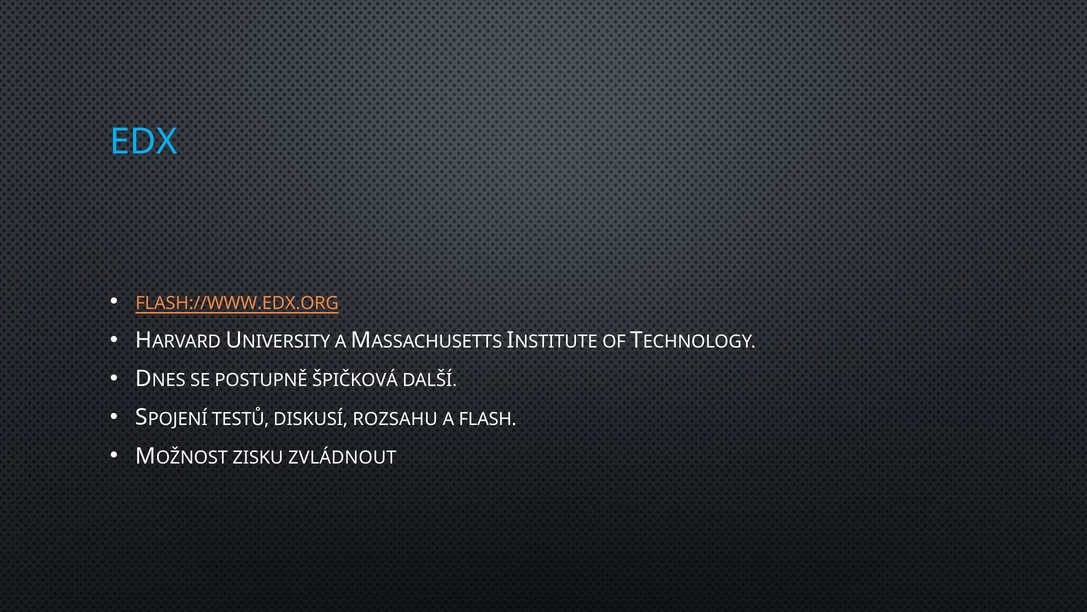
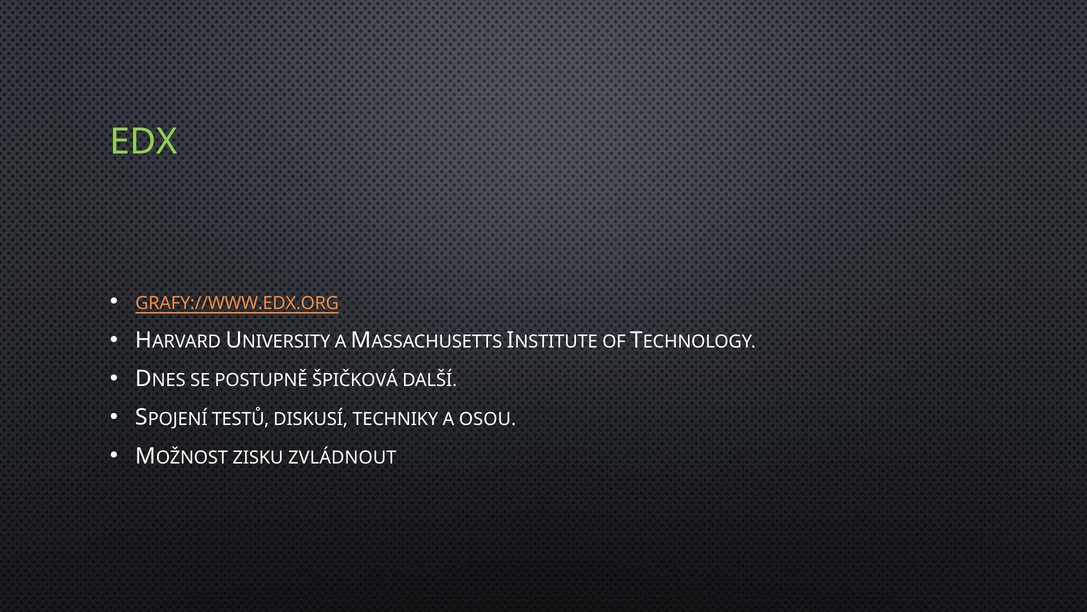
EDX colour: light blue -> light green (144, 142)
FLASH://WWW.EDX.ORG: FLASH://WWW.EDX.ORG -> GRAFY://WWW.EDX.ORG (237, 303)
ROZSAHU: ROZSAHU -> TECHNIKY (395, 419)
FLASH: FLASH -> OSOU (487, 419)
